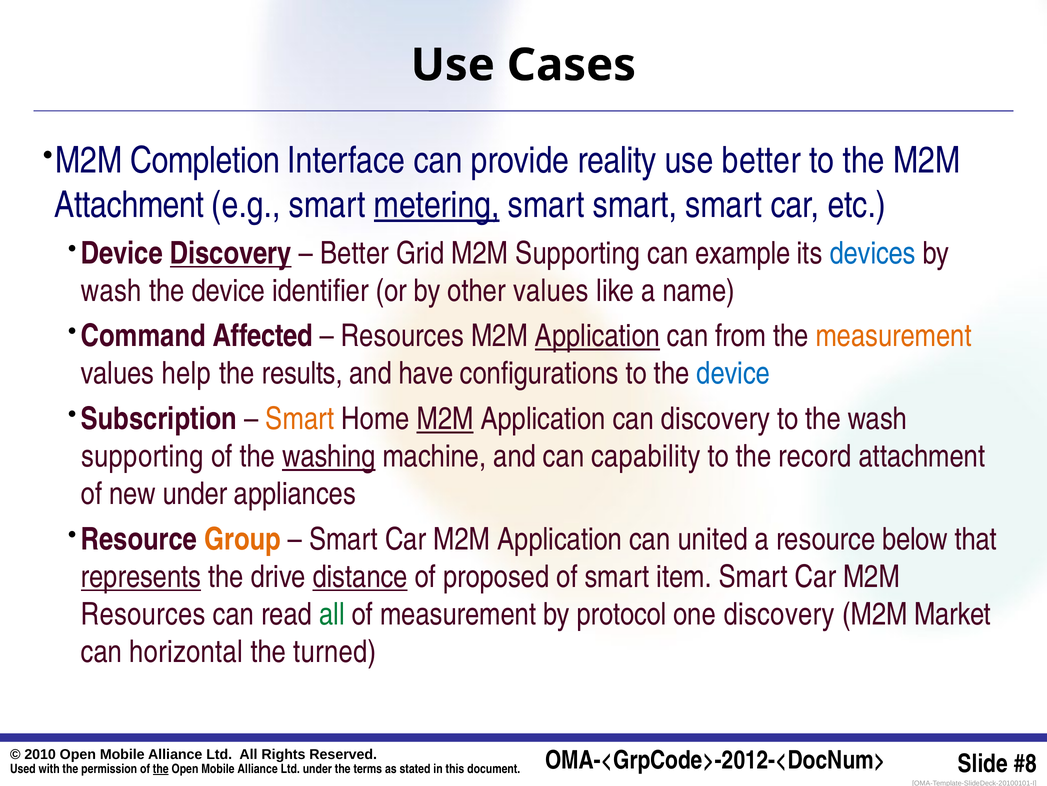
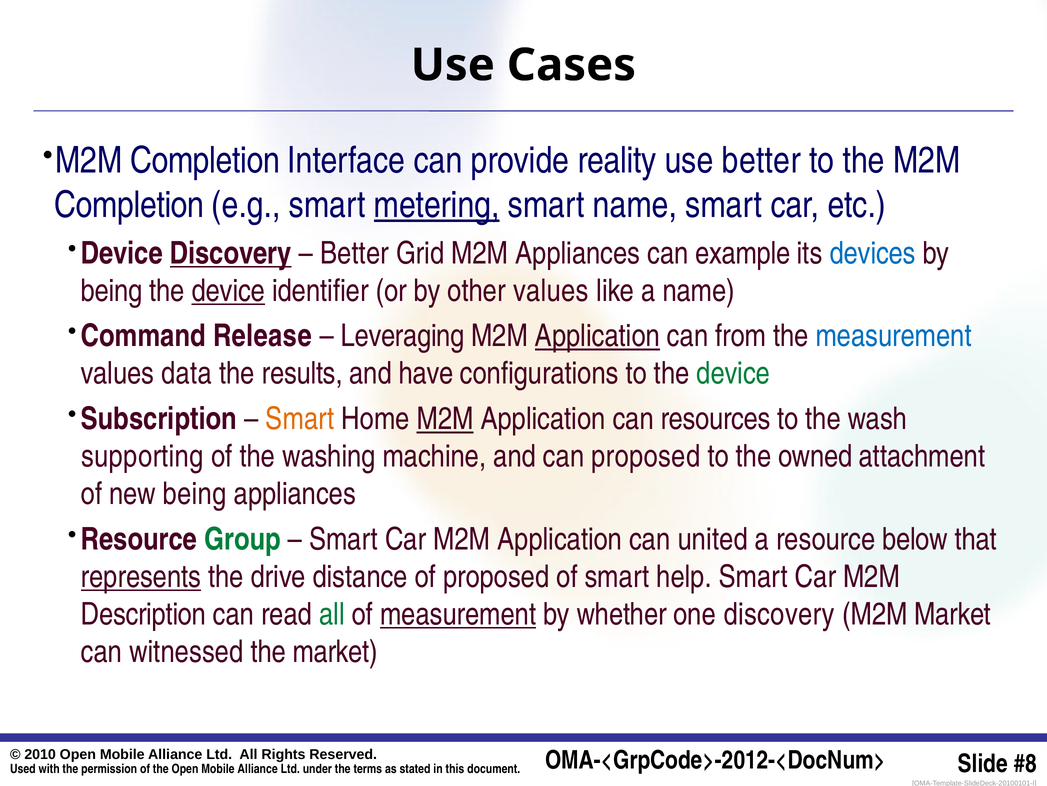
Attachment: Attachment -> Completion (129, 205)
smart: smart -> name (635, 205)
M2M Supporting: Supporting -> Appliances (578, 253)
wash: wash -> being (112, 291)
device underline: none -> present (228, 291)
Affected: Affected -> Release (262, 336)
Resources: Resources -> Leveraging (403, 336)
measurement colour: orange -> blue (894, 336)
help: help -> data (187, 373)
device colour: blue -> green (733, 373)
can discovery: discovery -> resources (716, 419)
washing underline: present -> none (329, 456)
can capability: capability -> proposed (646, 456)
record: record -> owned (815, 456)
new under: under -> being (195, 494)
Group colour: orange -> green (243, 539)
distance underline: present -> none (360, 576)
item: item -> help (684, 576)
Resources: Resources -> Description (144, 614)
measurement underline: none -> present (458, 614)
protocol: protocol -> whether (622, 614)
horizontal: horizontal -> witnessed (186, 651)
the turned: turned -> market (335, 651)
the underline: present -> none (161, 768)
